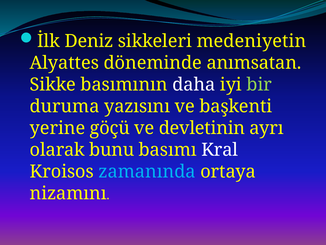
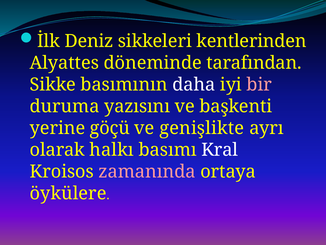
medeniyetin: medeniyetin -> kentlerinden (252, 41)
anımsatan: anımsatan -> tarafından (254, 63)
bir colour: light green -> pink (259, 84)
devletinin: devletinin -> genişlikte (202, 128)
bunu: bunu -> halkı (112, 150)
zamanında colour: light blue -> pink (147, 171)
nizamını: nizamını -> öykülere (68, 193)
